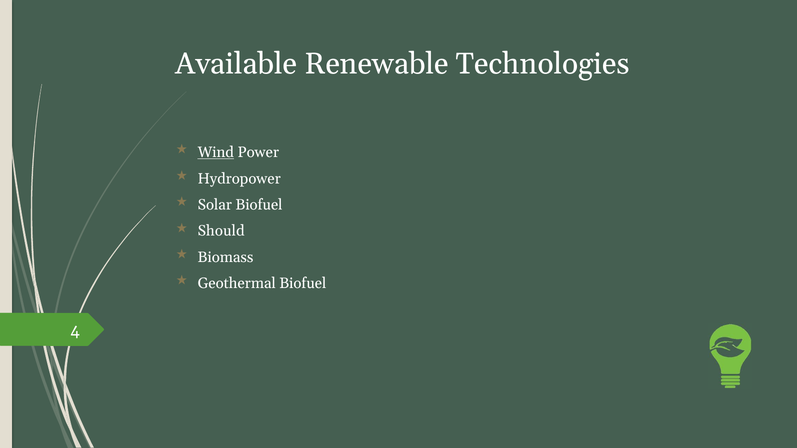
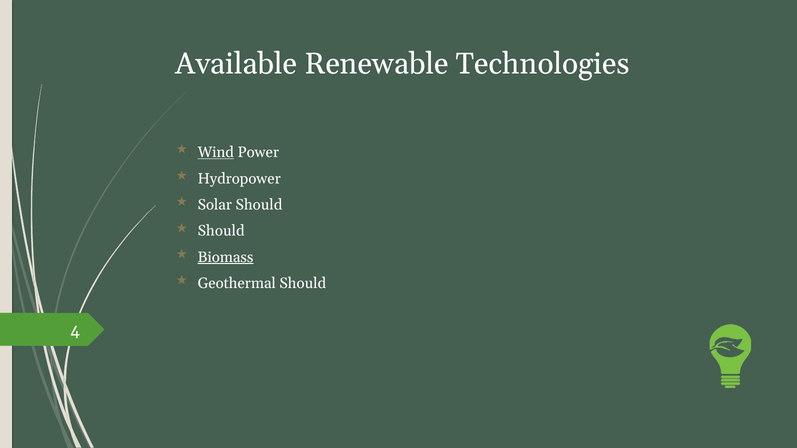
Solar Biofuel: Biofuel -> Should (259, 205)
Biomass underline: none -> present (226, 257)
Geothermal Biofuel: Biofuel -> Should (303, 284)
